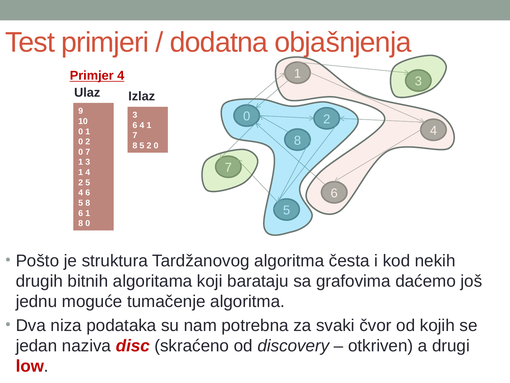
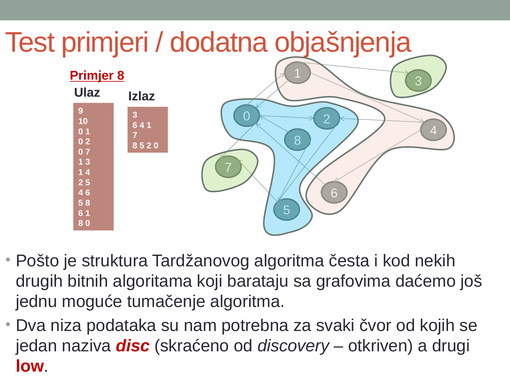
Primjer 4: 4 -> 8 (121, 76)
